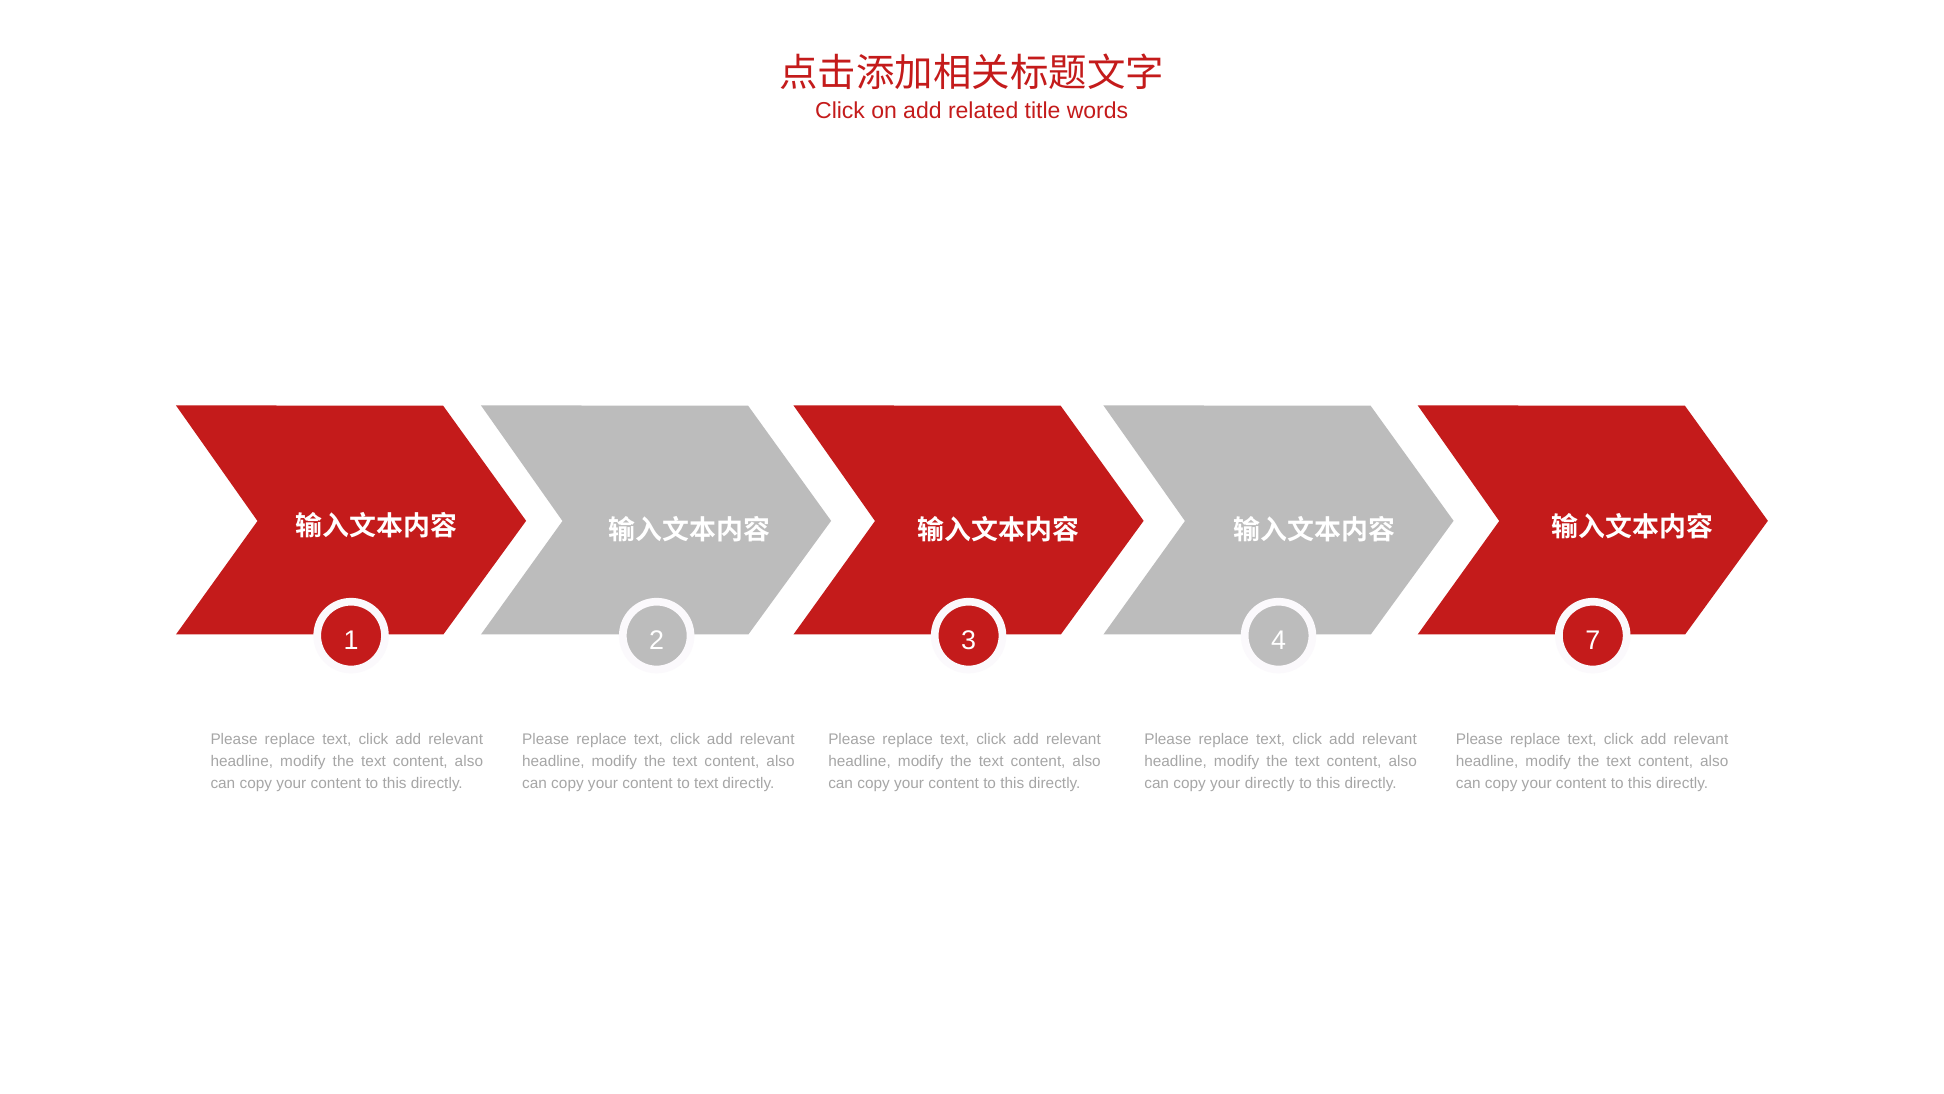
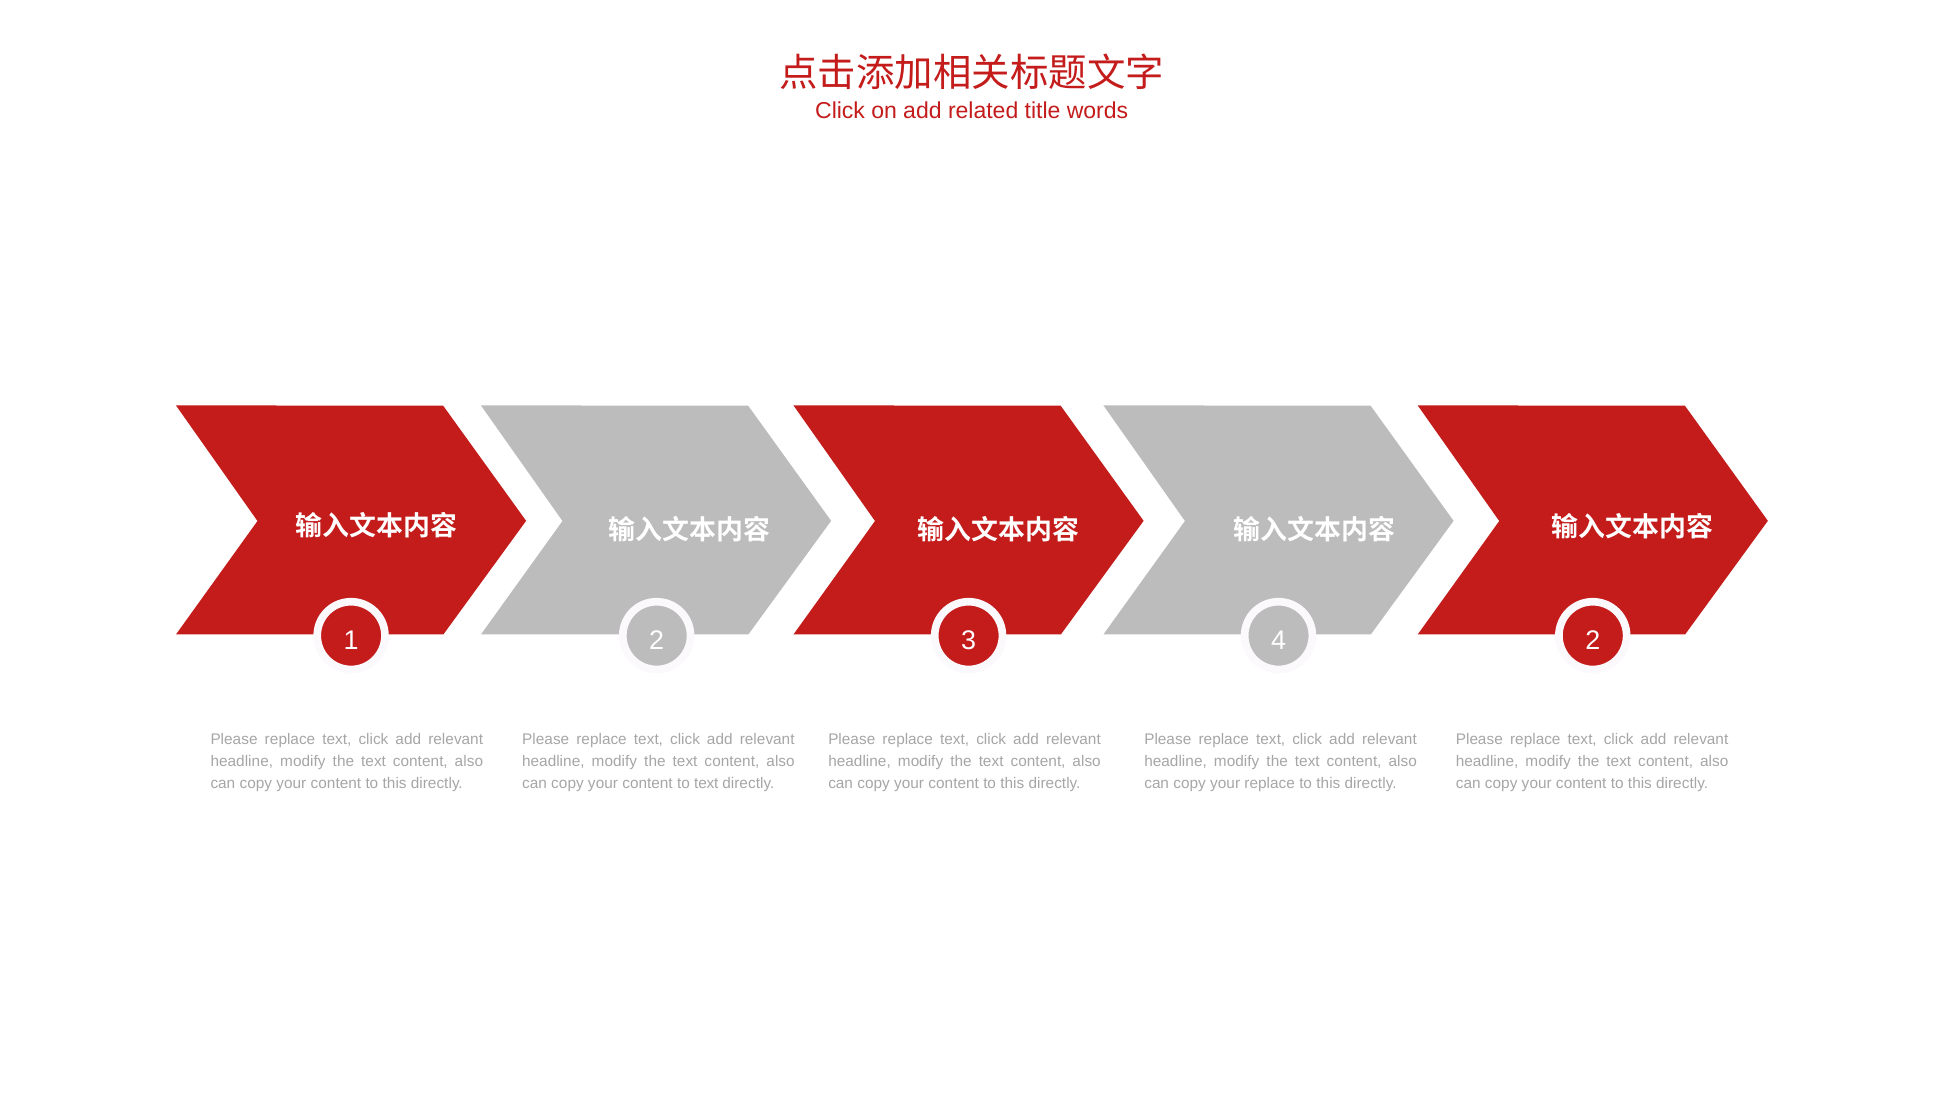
4 7: 7 -> 2 (1593, 640)
your directly: directly -> replace (1270, 783)
